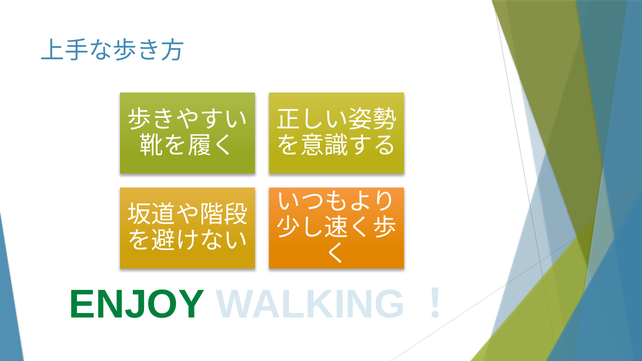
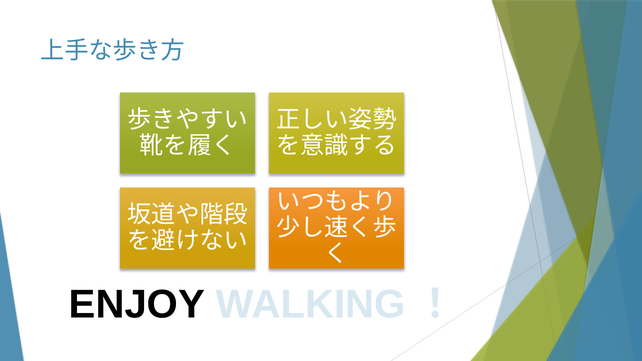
ENJOY colour: green -> black (137, 305)
